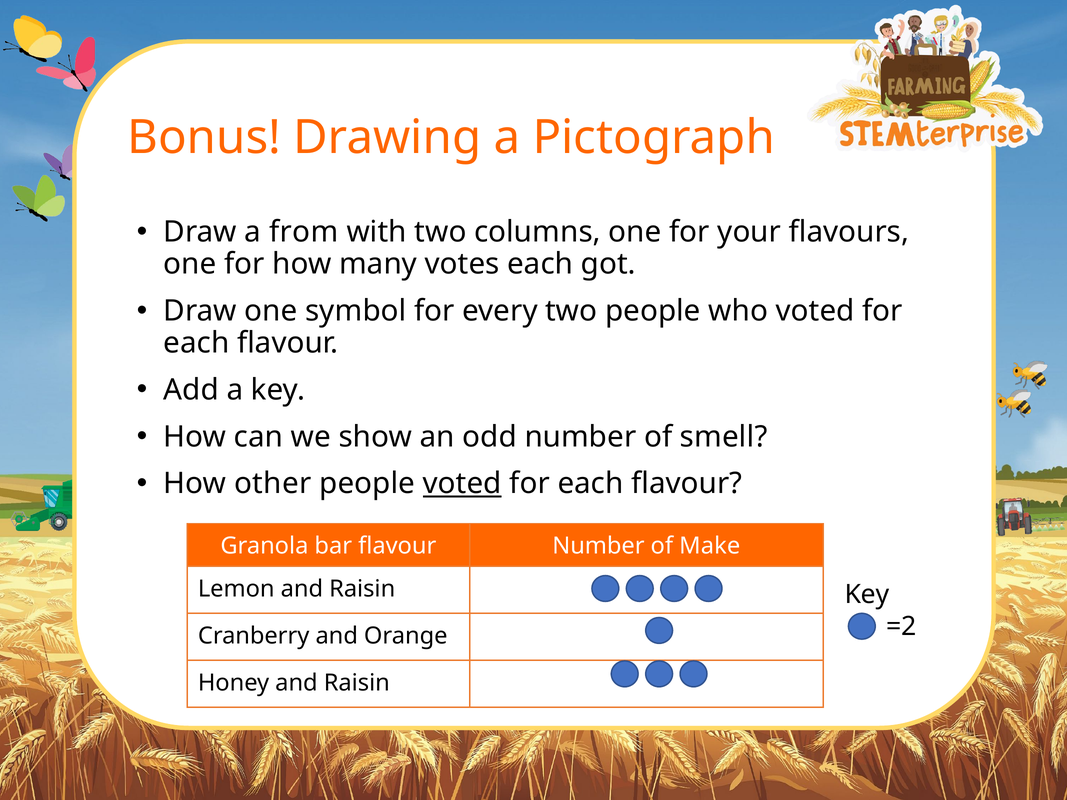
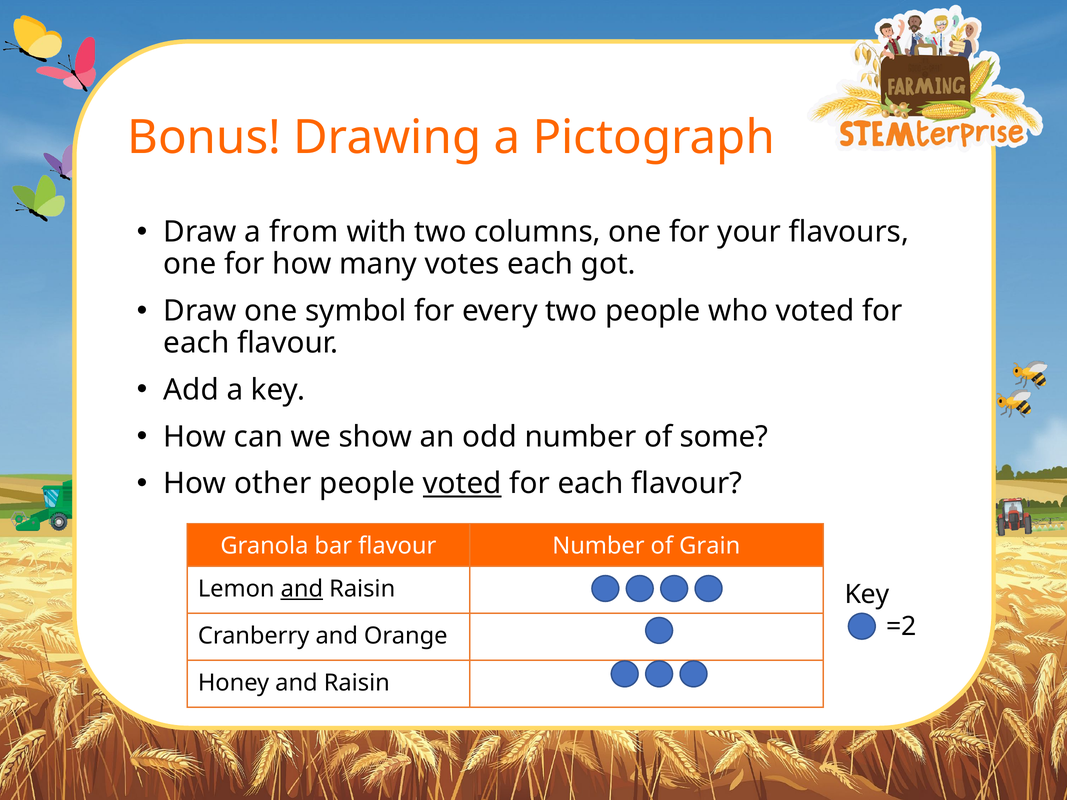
smell: smell -> some (724, 437)
Make: Make -> Grain (710, 546)
and underline: none -> present (302, 589)
